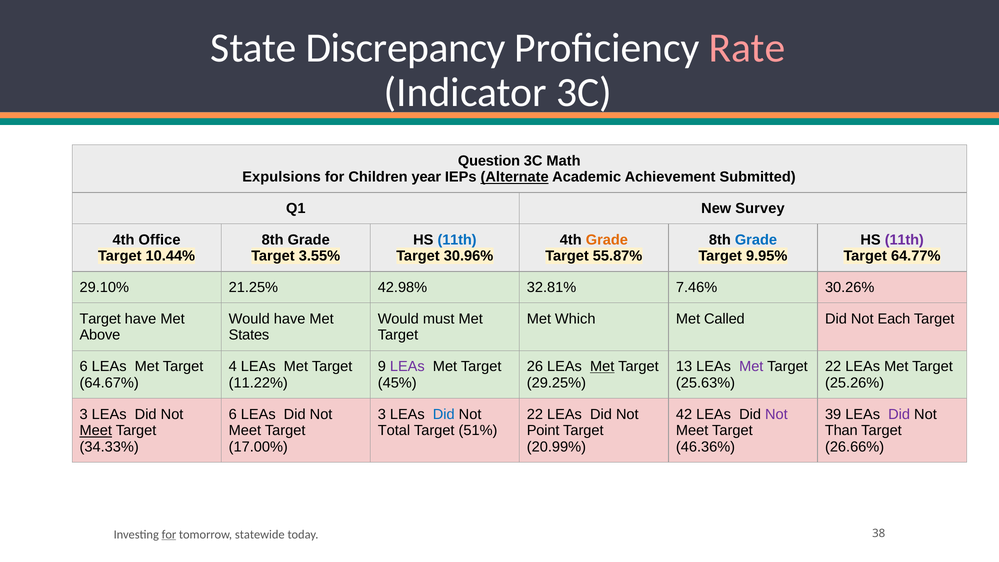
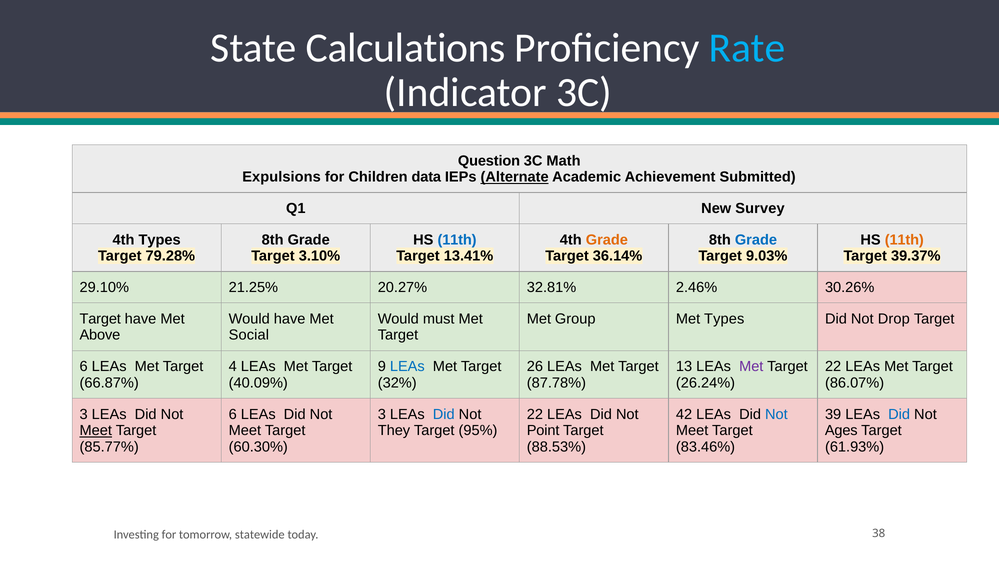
Discrepancy: Discrepancy -> Calculations (406, 48)
Rate colour: pink -> light blue (747, 48)
year: year -> data (426, 177)
4th Office: Office -> Types (160, 240)
11th colour: purple -> orange (904, 240)
10.44%: 10.44% -> 79.28% (170, 256)
3.55%: 3.55% -> 3.10% (319, 256)
30.96%: 30.96% -> 13.41% (469, 256)
55.87%: 55.87% -> 36.14% (618, 256)
9.95%: 9.95% -> 9.03% (767, 256)
64.77%: 64.77% -> 39.37% (916, 256)
42.98%: 42.98% -> 20.27% (402, 287)
7.46%: 7.46% -> 2.46% (697, 287)
Which: Which -> Group (575, 319)
Met Called: Called -> Types (724, 319)
Each: Each -> Drop (894, 319)
States: States -> Social (249, 335)
LEAs colour: purple -> blue (407, 366)
Met underline: present -> none (602, 366)
64.67%: 64.67% -> 66.87% (109, 383)
11.22%: 11.22% -> 40.09% (258, 383)
45%: 45% -> 32% (397, 383)
29.25%: 29.25% -> 87.78% (556, 383)
25.63%: 25.63% -> 26.24% (706, 383)
25.26%: 25.26% -> 86.07% (855, 383)
Not colour: purple -> blue (776, 414)
Did colour: purple -> blue (899, 414)
Total: Total -> They (394, 431)
51%: 51% -> 95% (478, 431)
Than: Than -> Ages (841, 431)
34.33%: 34.33% -> 85.77% (109, 447)
17.00%: 17.00% -> 60.30% (258, 447)
20.99%: 20.99% -> 88.53% (556, 447)
46.36%: 46.36% -> 83.46% (706, 447)
26.66%: 26.66% -> 61.93% (855, 447)
for underline: present -> none (169, 534)
